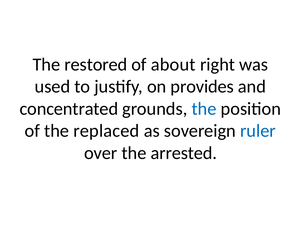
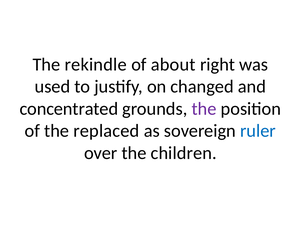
restored: restored -> rekindle (96, 65)
provides: provides -> changed (202, 87)
the colour: blue -> purple (204, 109)
arrested: arrested -> children (184, 153)
